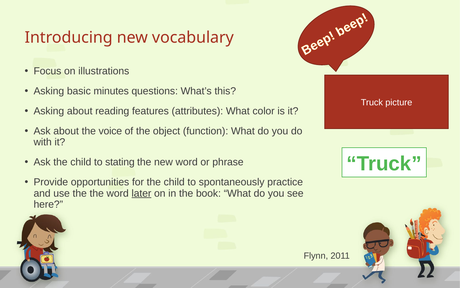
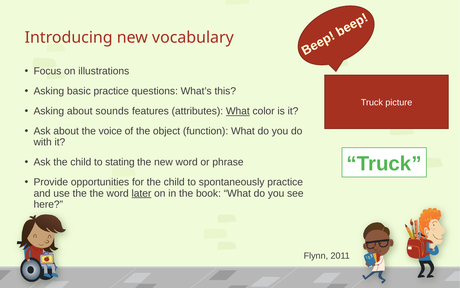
basic minutes: minutes -> practice (111, 91)
reading: reading -> sounds (112, 111)
What underline: none -> present (238, 111)
